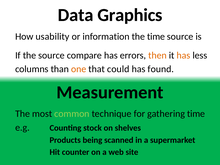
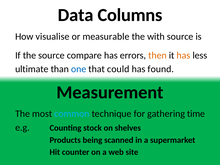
Graphics: Graphics -> Columns (130, 15)
usability: usability -> visualise (53, 36)
information: information -> measurable (106, 36)
the time: time -> with (156, 36)
columns: columns -> ultimate (32, 69)
one colour: orange -> blue (79, 69)
common colour: light green -> light blue (72, 114)
